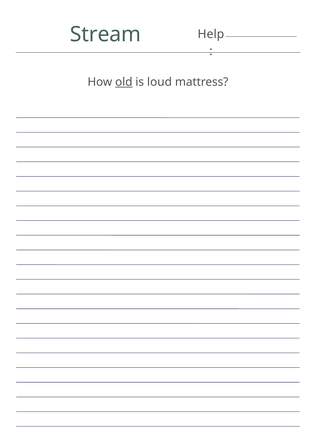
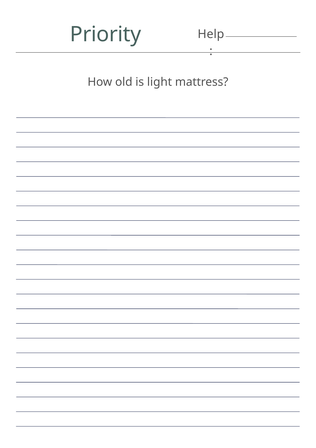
Stream: Stream -> Priority (106, 34)
old underline: present -> none (124, 82)
loud: loud -> light (159, 82)
